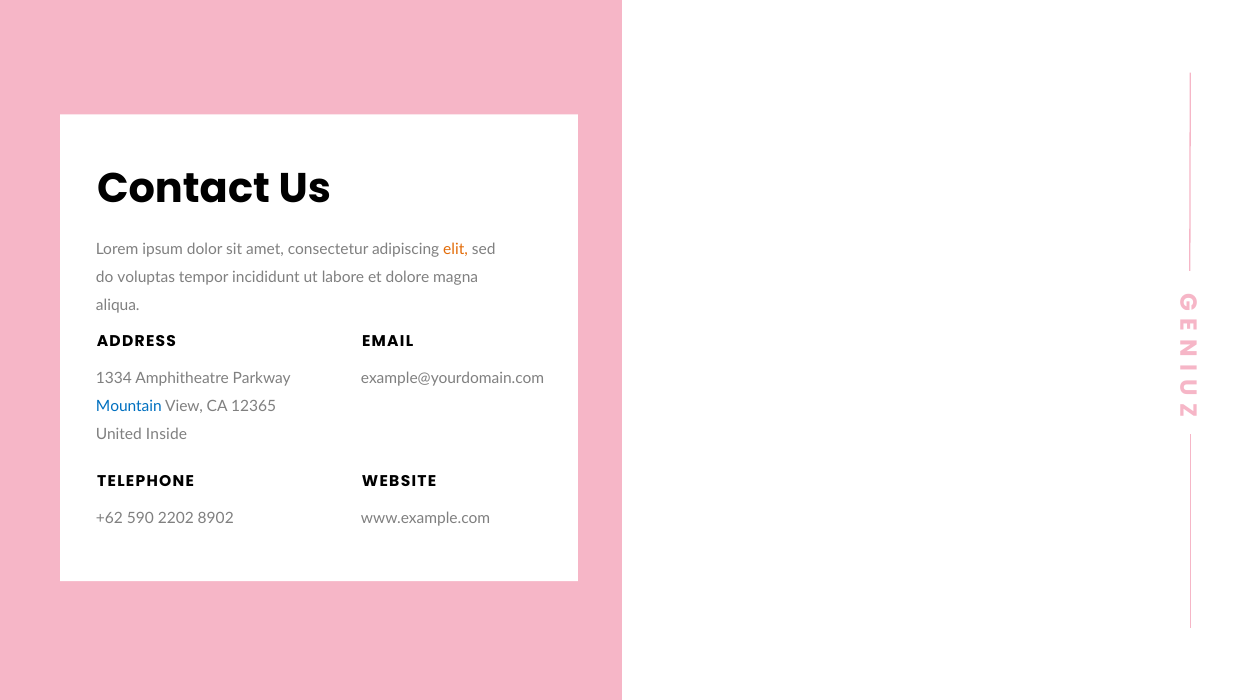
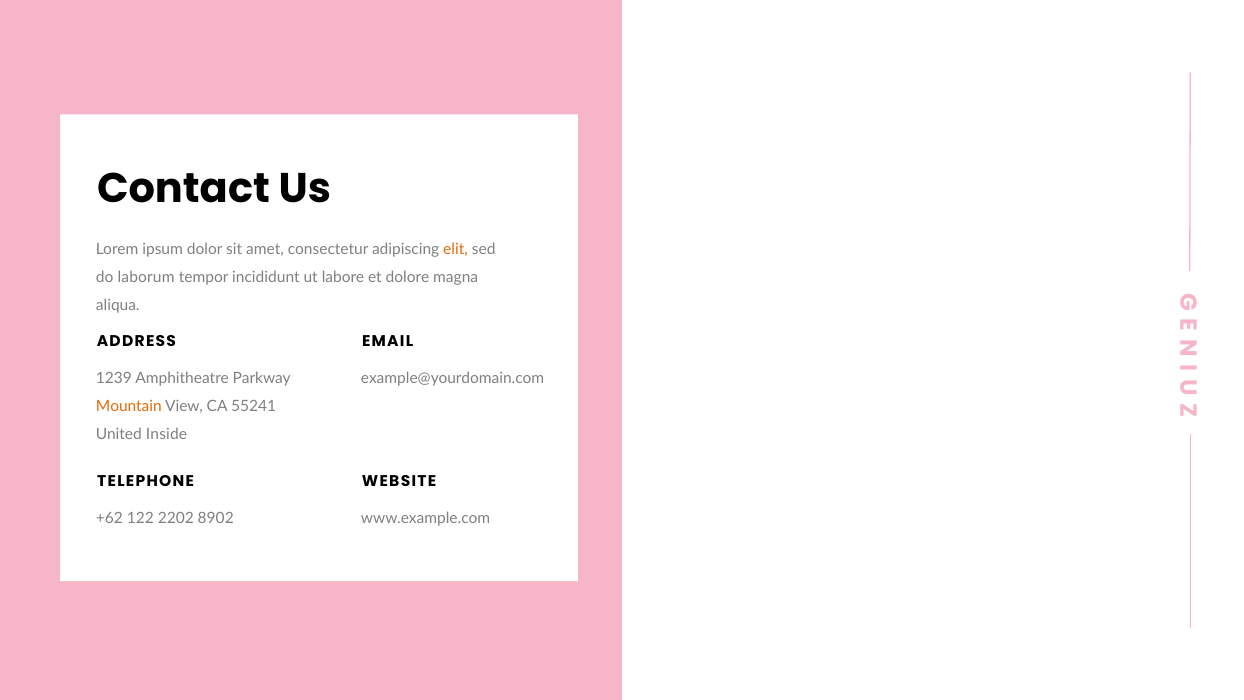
voluptas: voluptas -> laborum (146, 277)
1334: 1334 -> 1239 (114, 378)
Mountain colour: blue -> orange (129, 406)
12365: 12365 -> 55241 (254, 406)
590: 590 -> 122 (140, 518)
